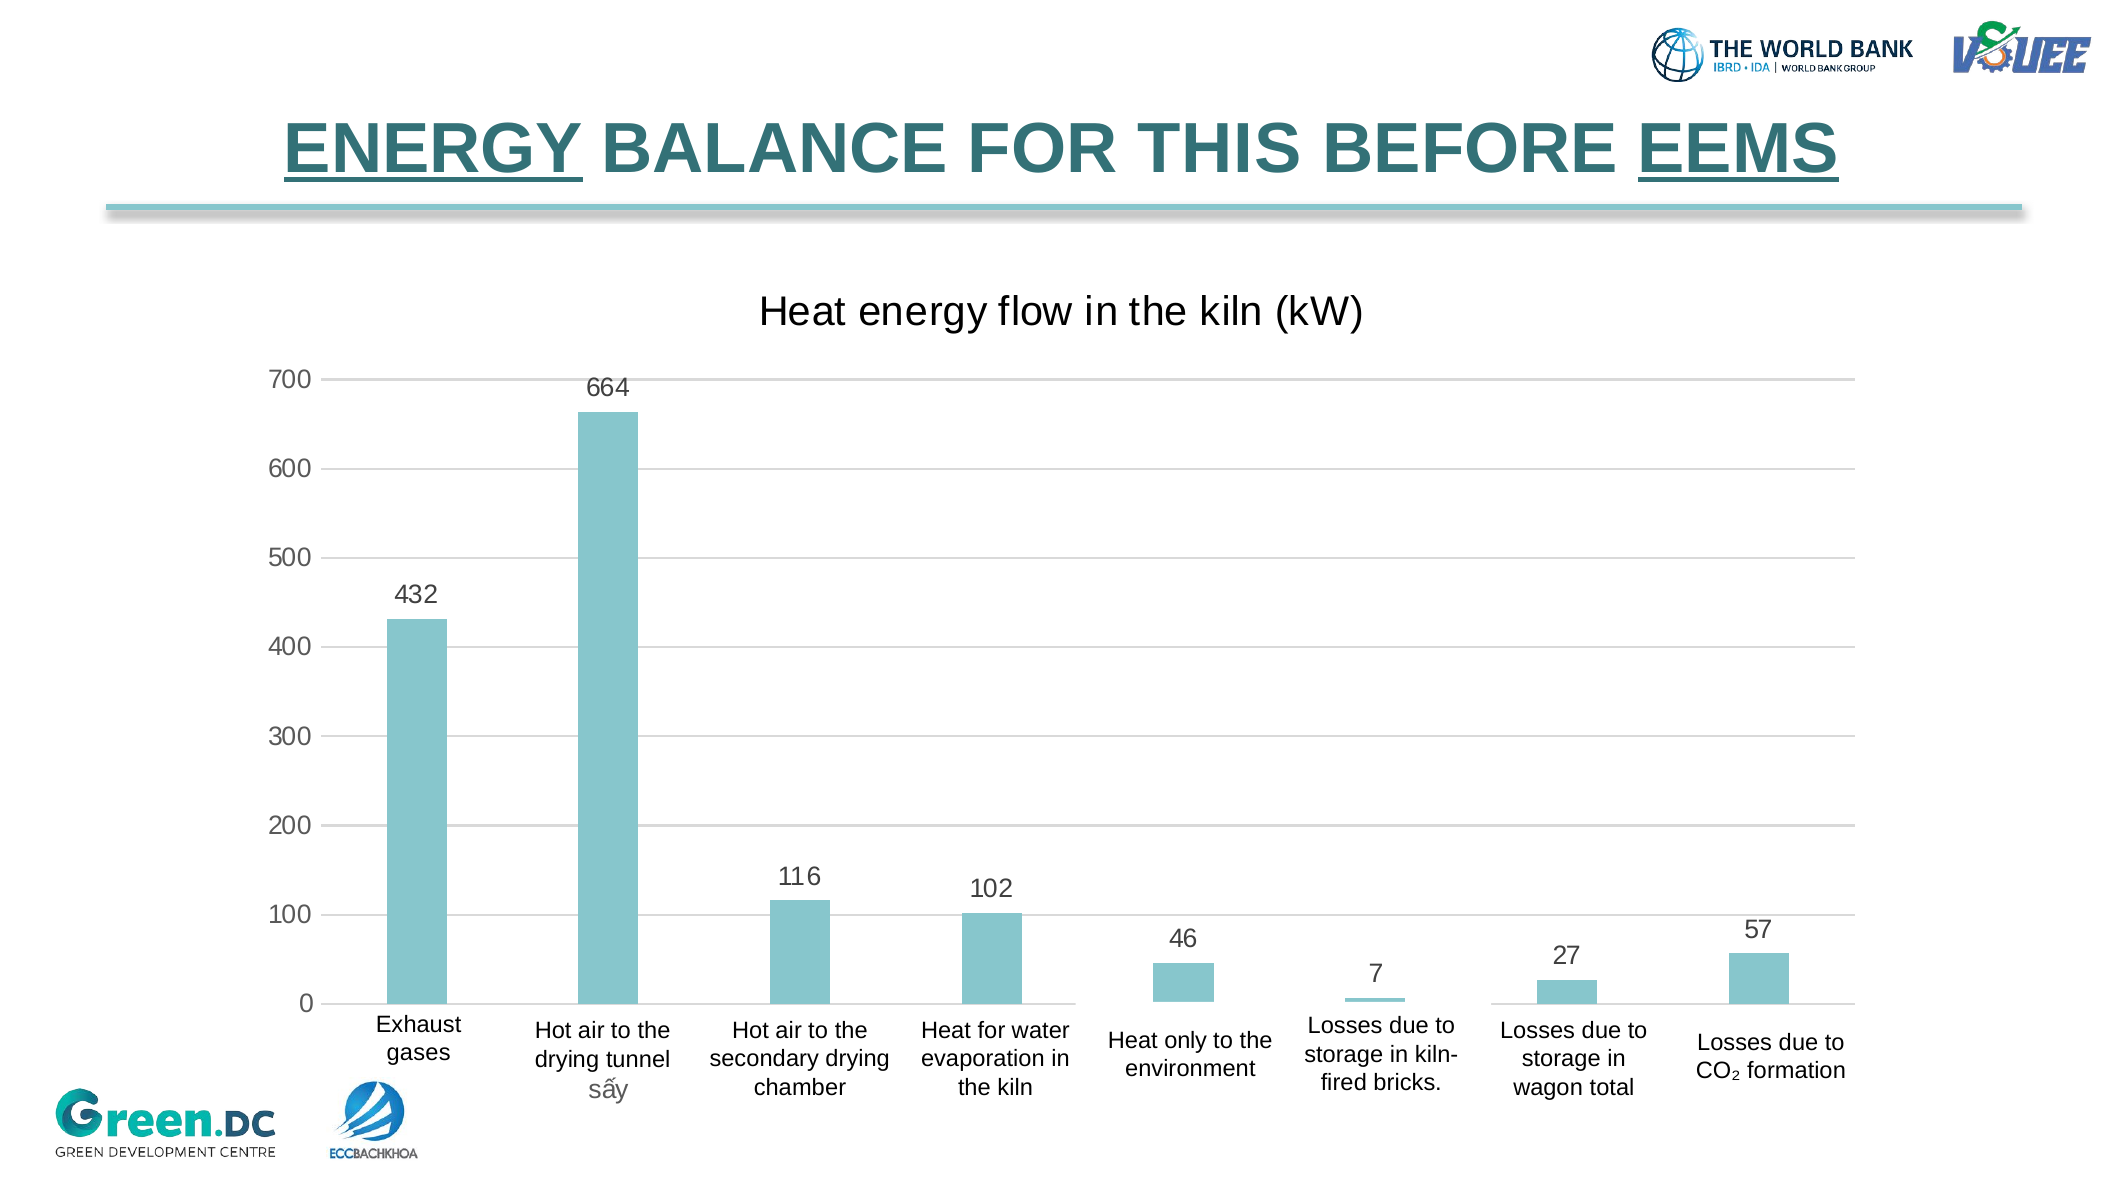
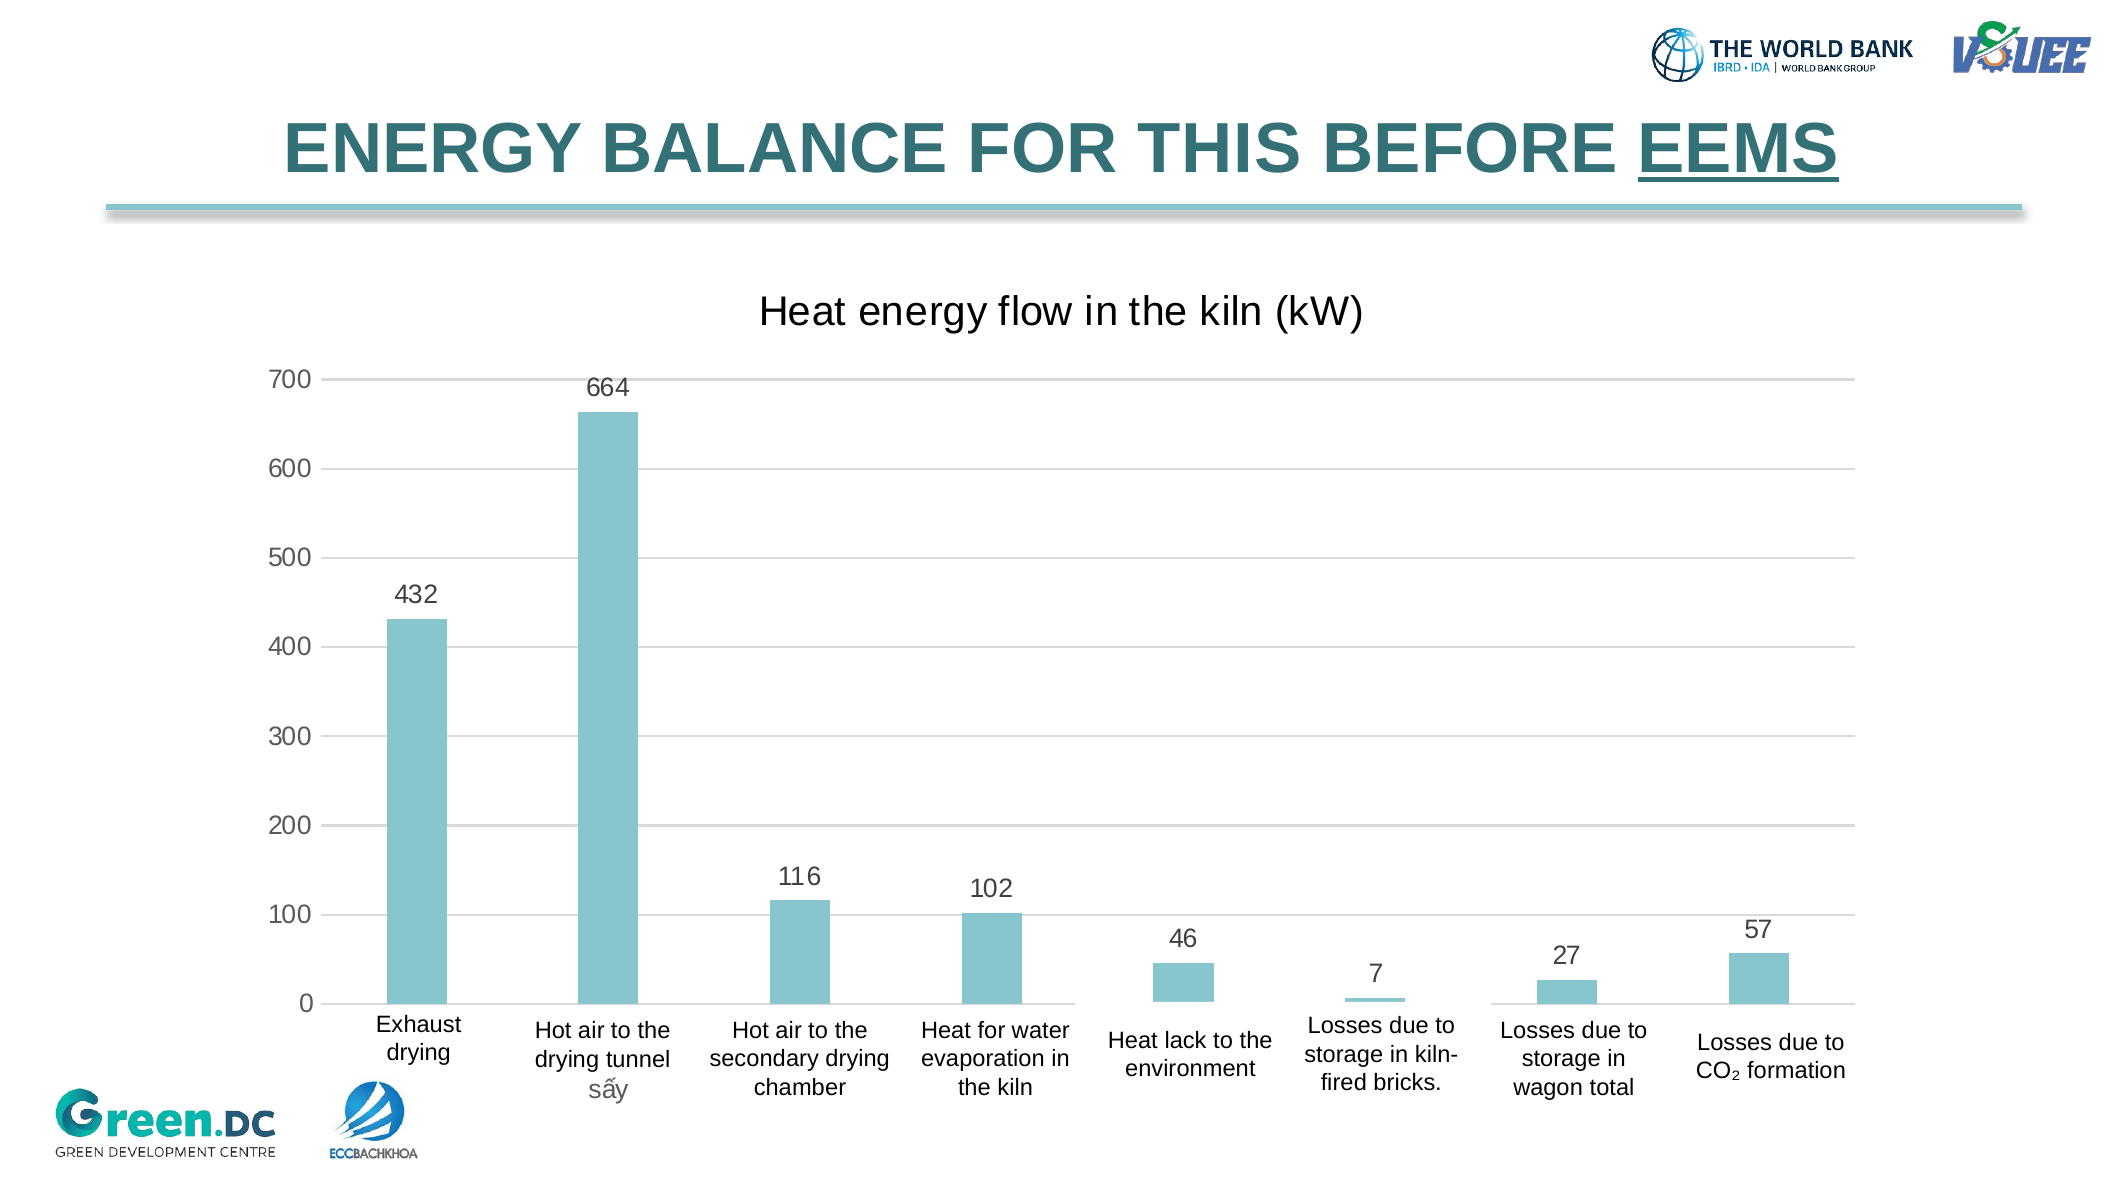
ENERGY underline: present -> none (433, 149)
only: only -> lack (1186, 1040)
gases: gases -> drying (419, 1053)
